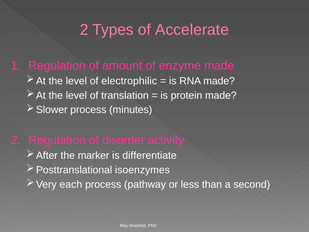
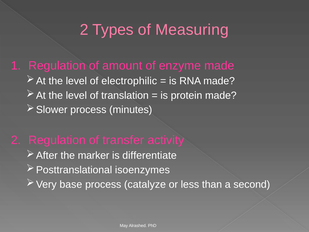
Accelerate: Accelerate -> Measuring (192, 30)
disorder: disorder -> transfer (123, 140)
each: each -> base (71, 184)
pathway: pathway -> catalyze (145, 184)
